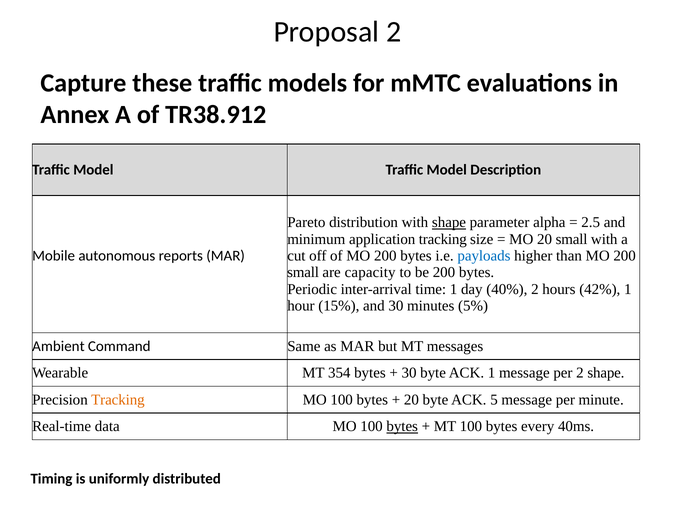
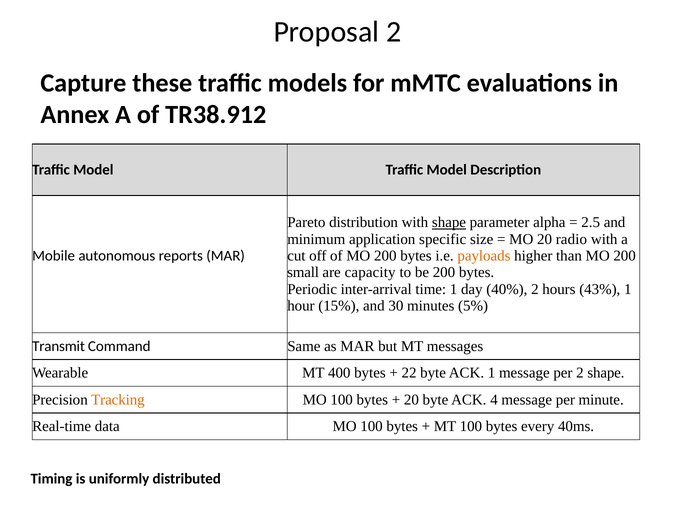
application tracking: tracking -> specific (443, 239)
20 small: small -> radio (571, 239)
payloads colour: blue -> orange (484, 256)
42%: 42% -> 43% (600, 289)
Ambient: Ambient -> Transmit (59, 346)
354: 354 -> 400 (339, 373)
30: 30 -> 22 (409, 373)
5: 5 -> 4 (494, 400)
bytes underline: present -> none (402, 427)
